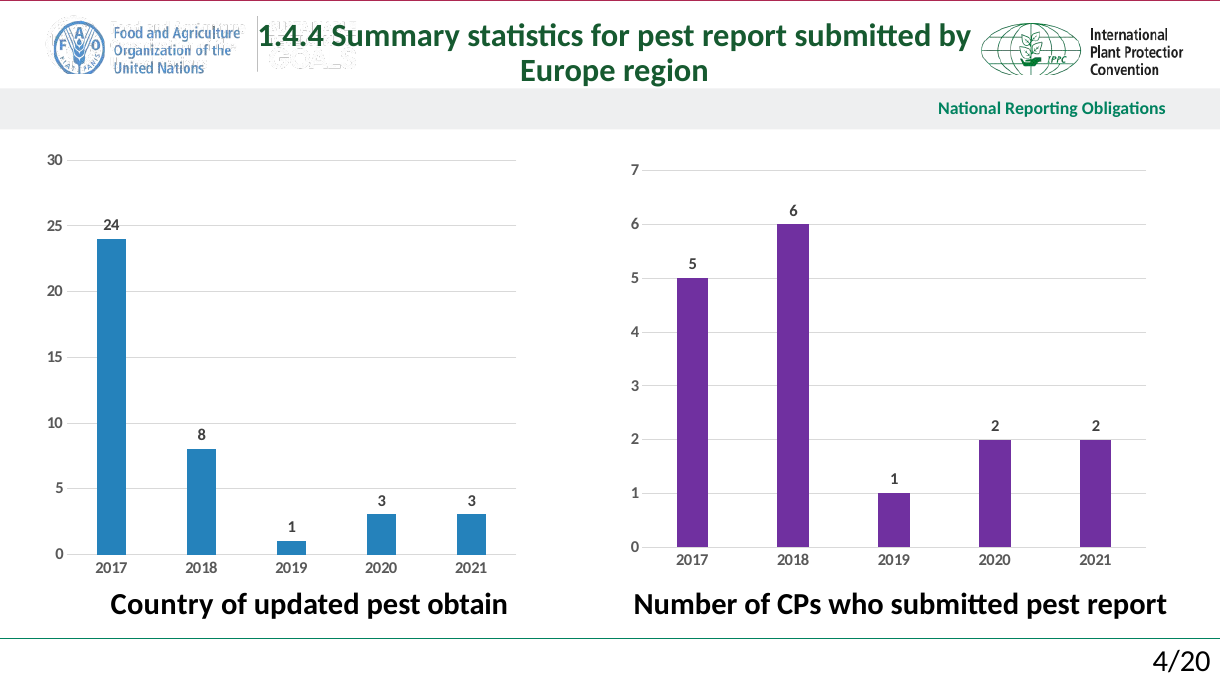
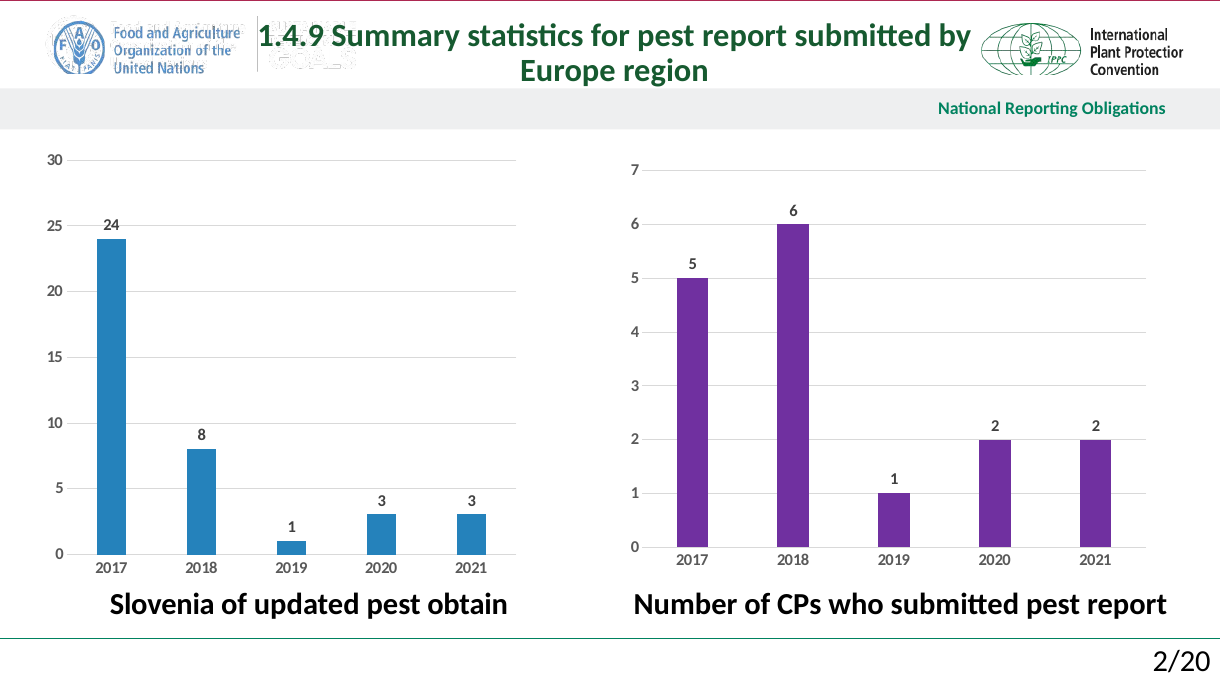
1.4.4: 1.4.4 -> 1.4.9 (291, 36)
Country: Country -> Slovenia (162, 604)
4/20: 4/20 -> 2/20 (1182, 661)
